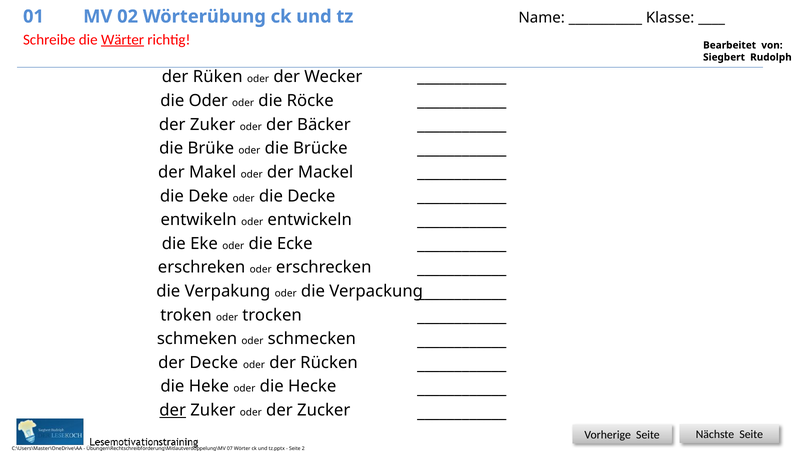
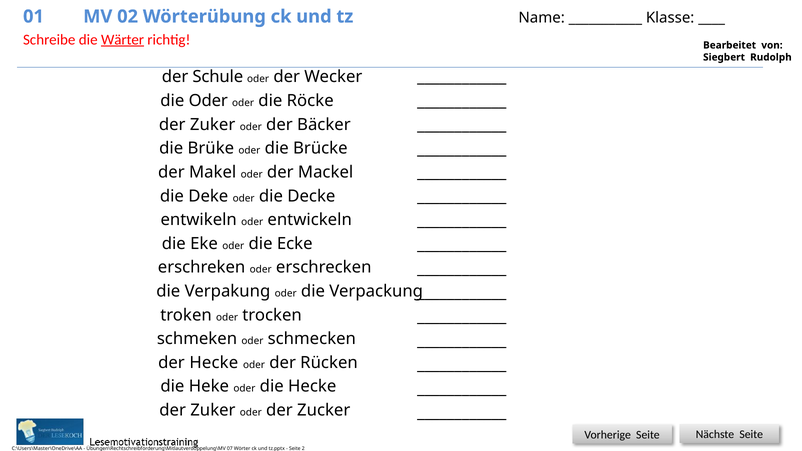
Rüken: Rüken -> Schule (218, 77)
der Decke: Decke -> Hecke (214, 363)
der underline: present -> none (173, 410)
